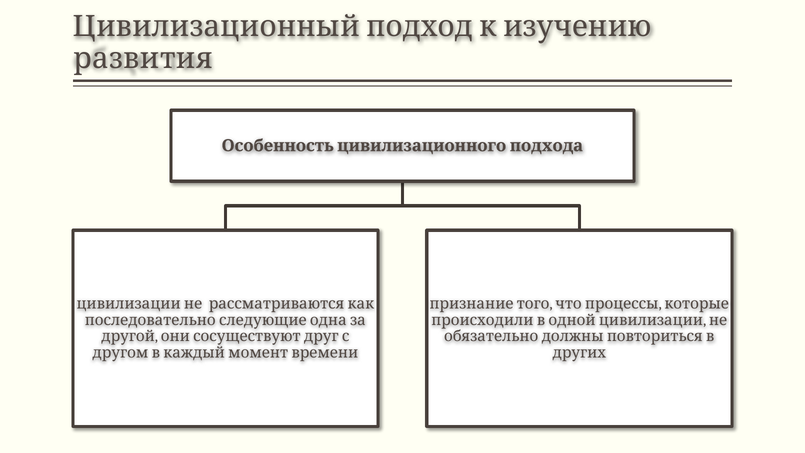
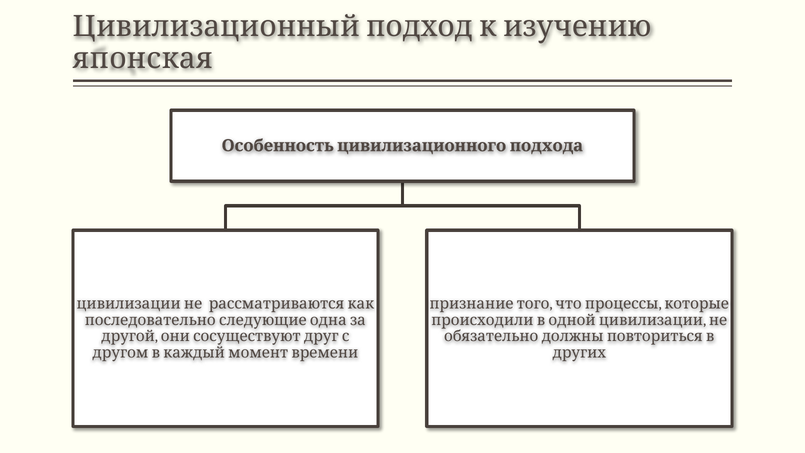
развития: развития -> японская (143, 58)
